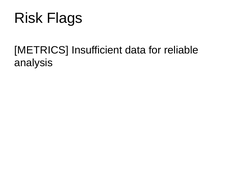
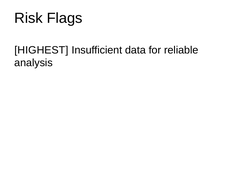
METRICS: METRICS -> HIGHEST (41, 50)
